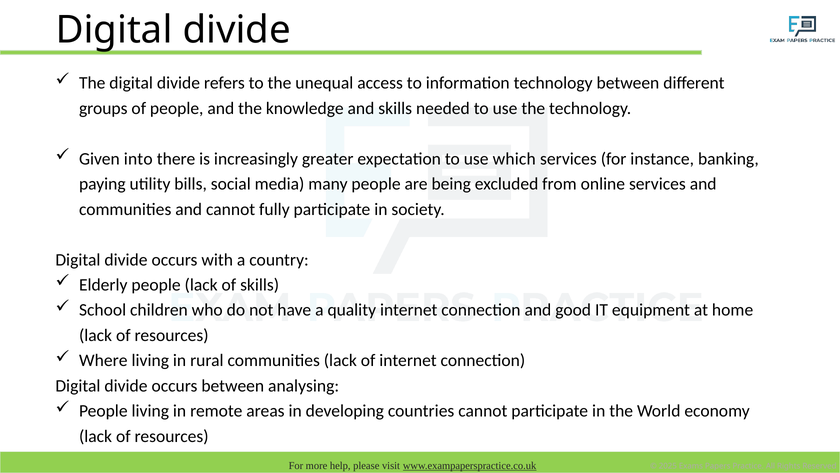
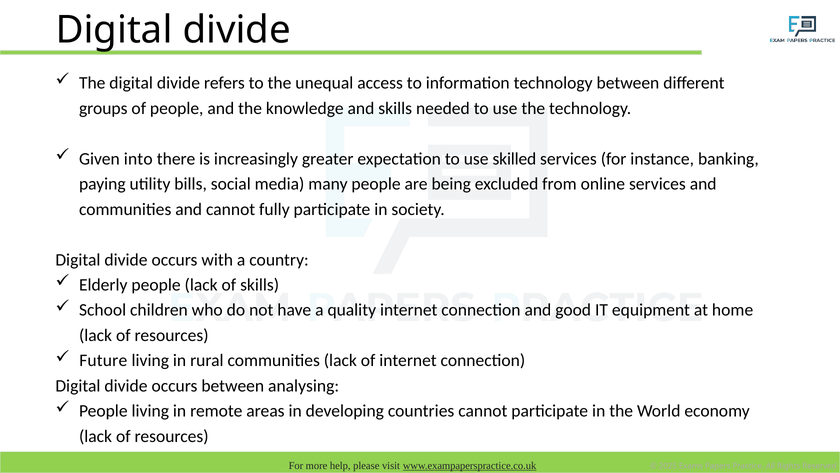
which: which -> skilled (514, 159)
Where: Where -> Future (103, 360)
